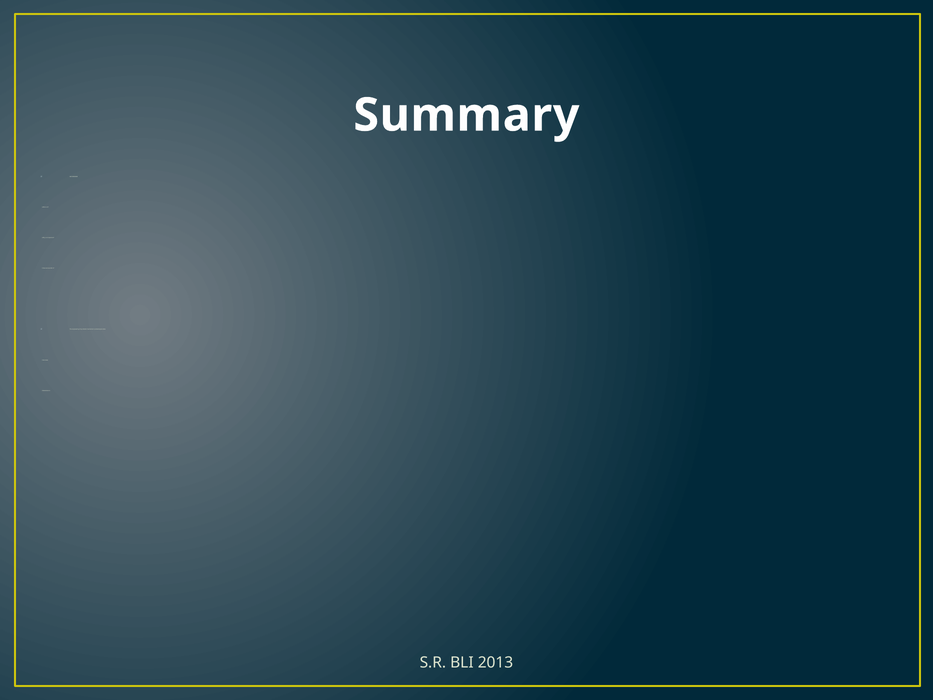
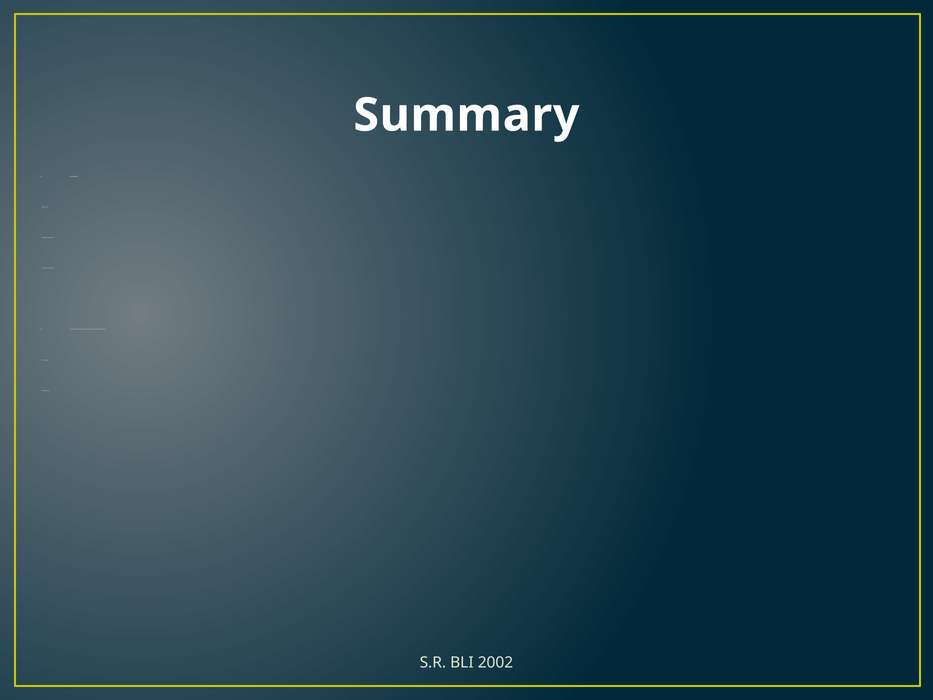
2013: 2013 -> 2002 (495, 662)
